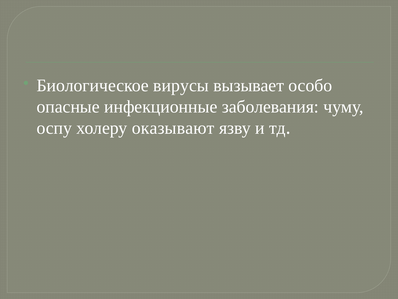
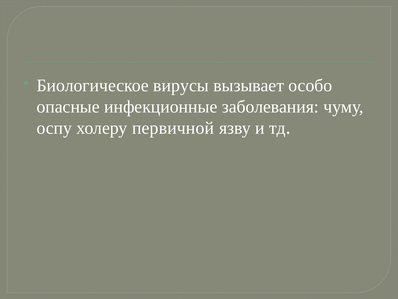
оказывают: оказывают -> первичной (173, 128)
